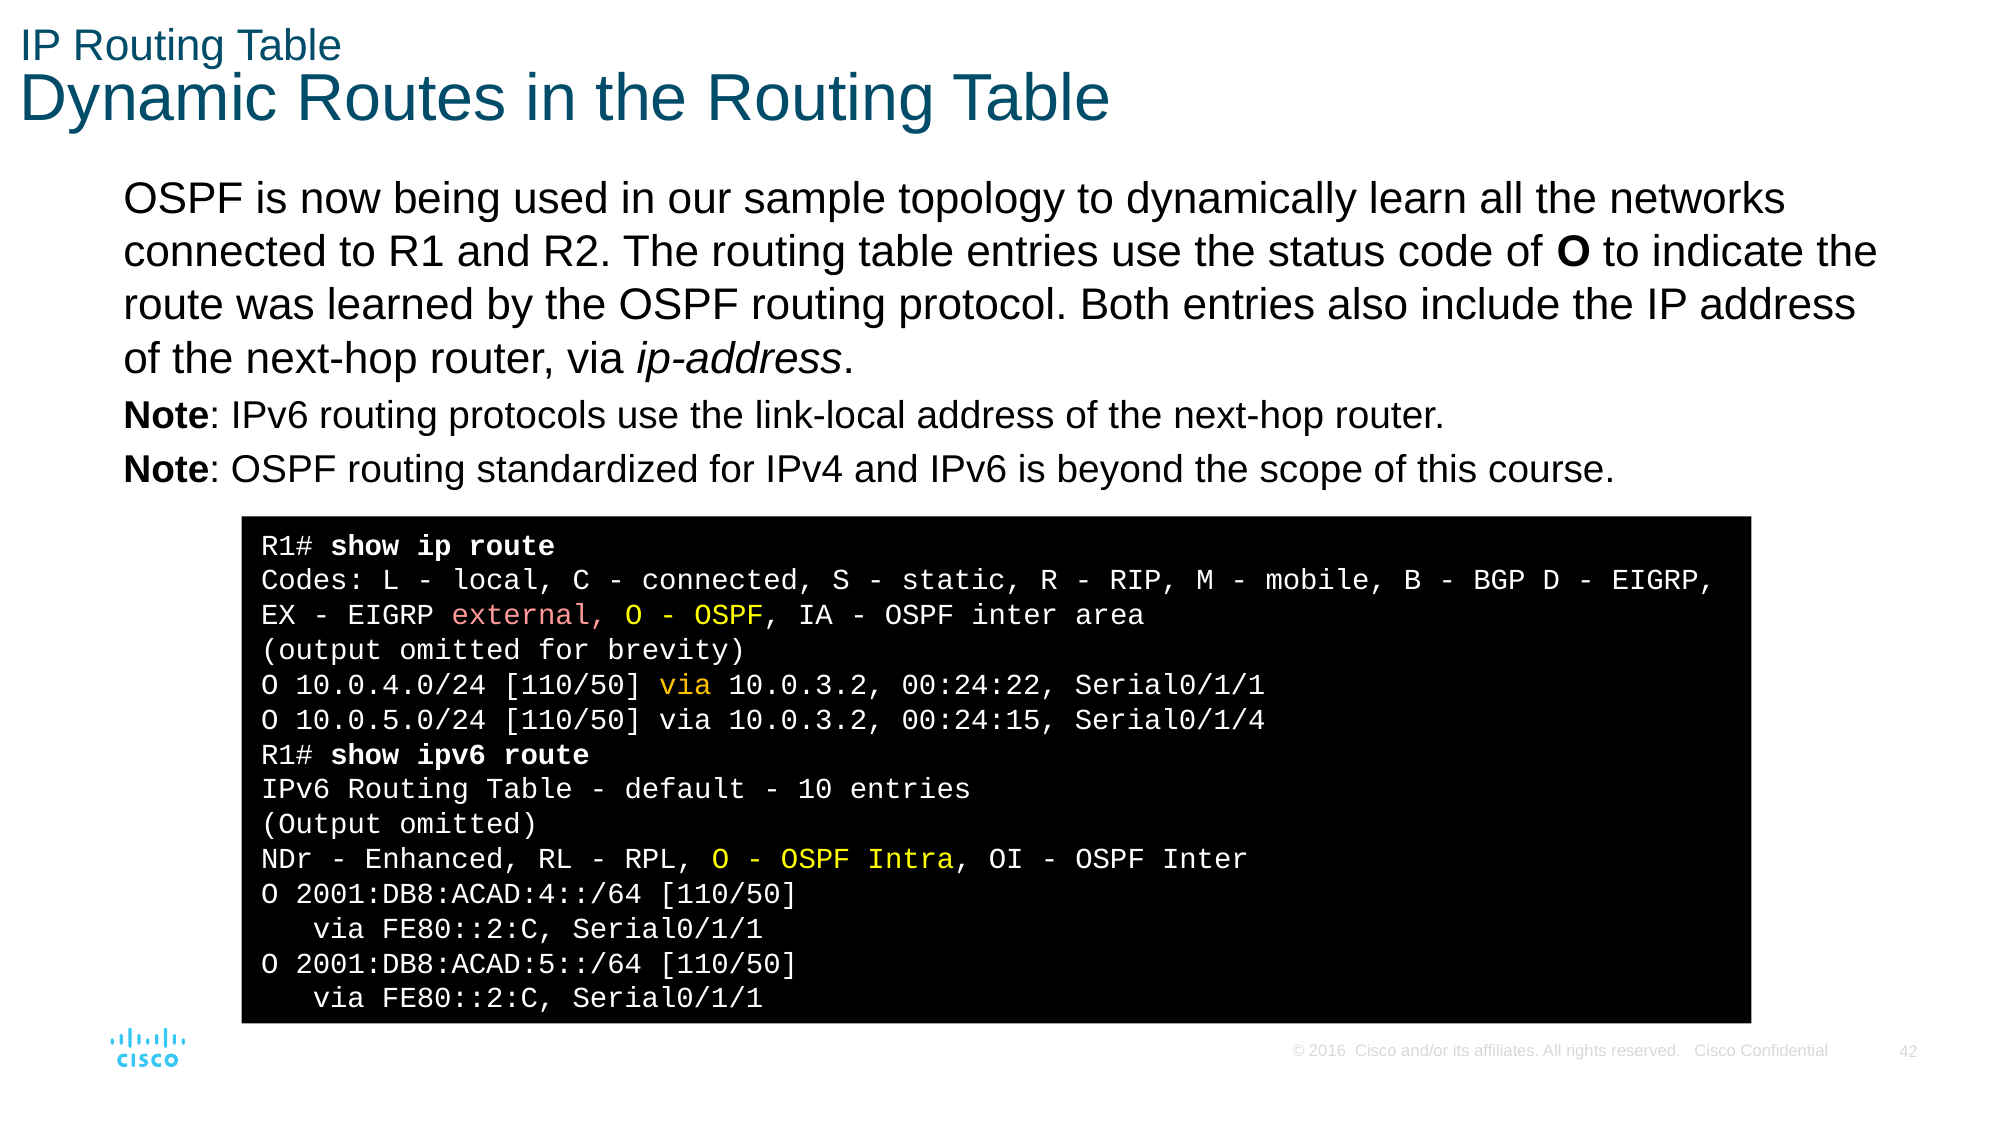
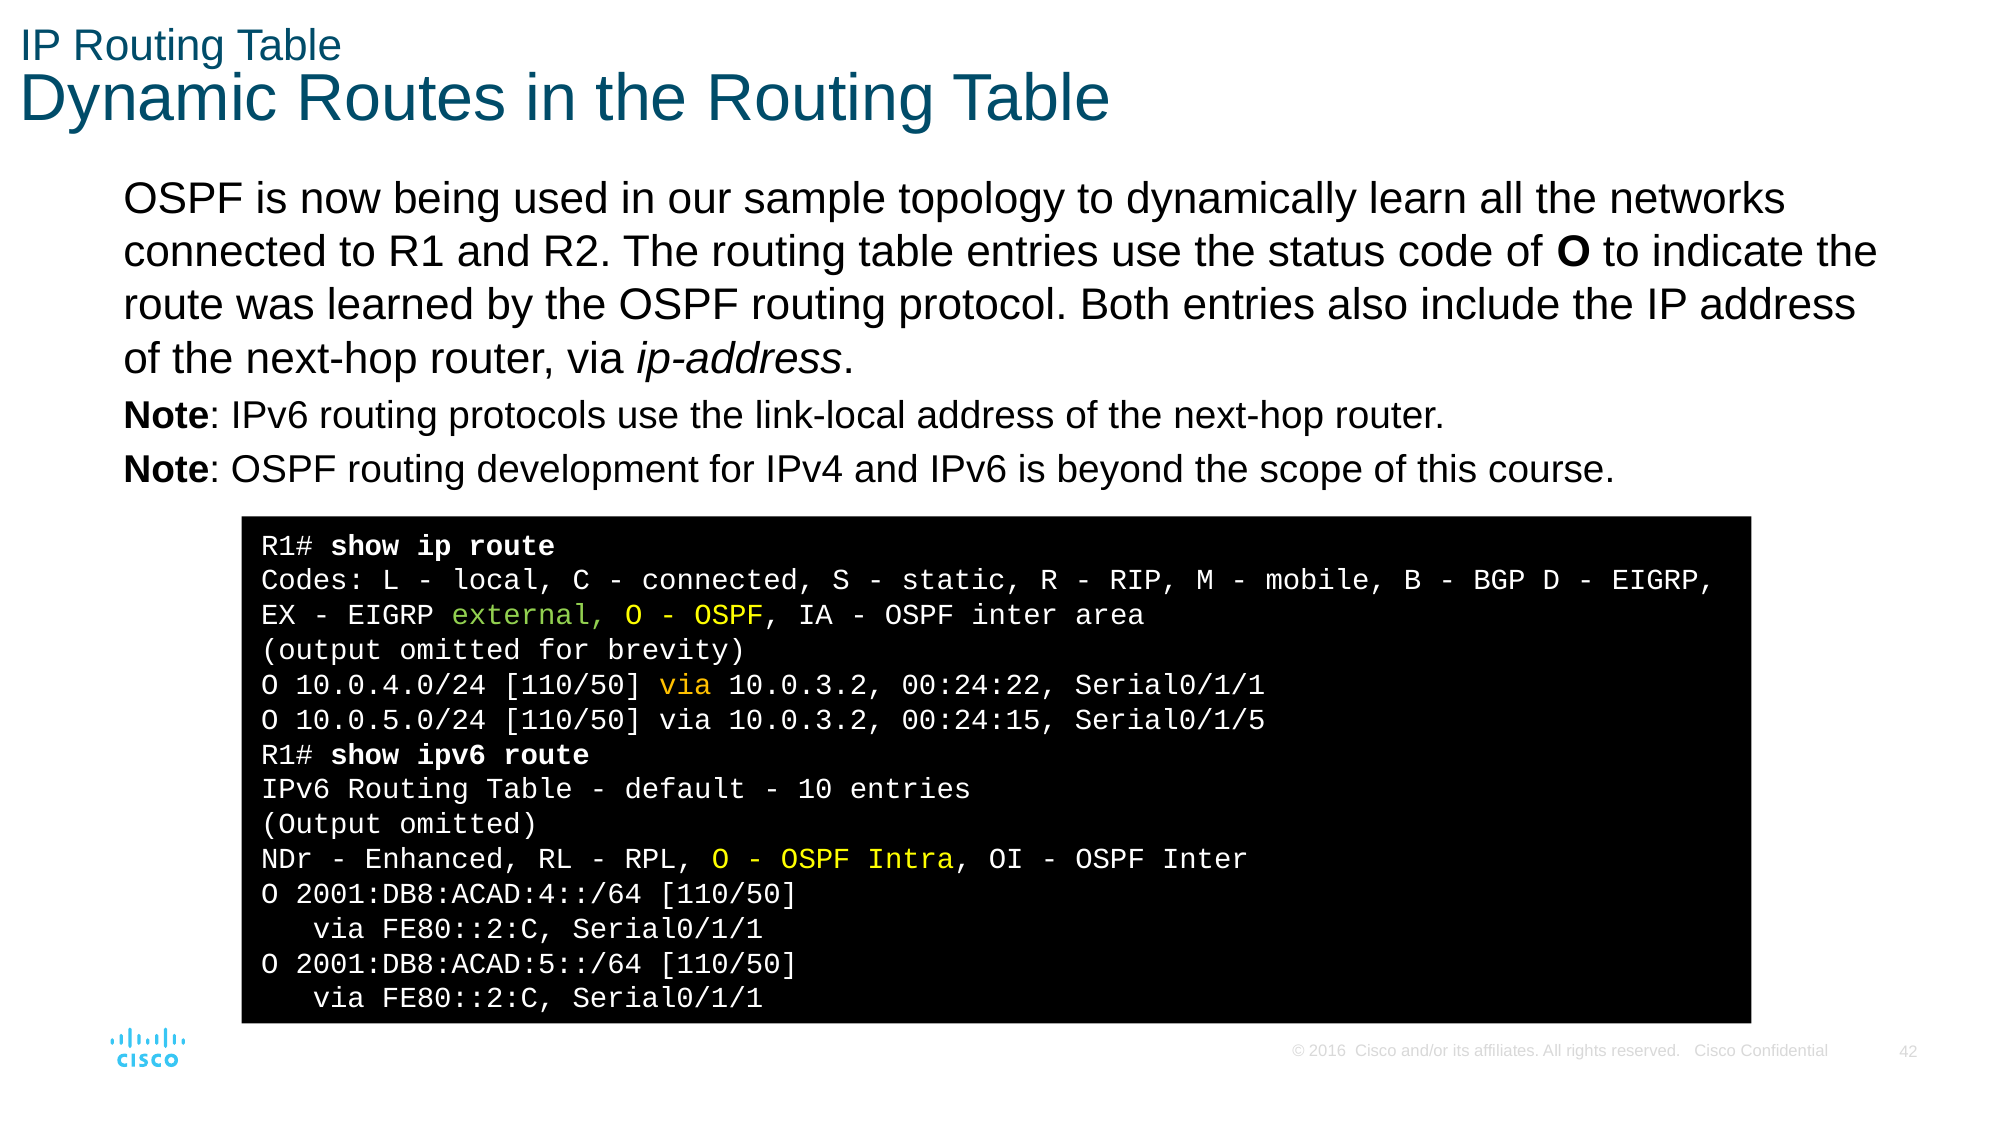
standardized: standardized -> development (588, 470)
external colour: pink -> light green (529, 615)
Serial0/1/4: Serial0/1/4 -> Serial0/1/5 (1170, 720)
